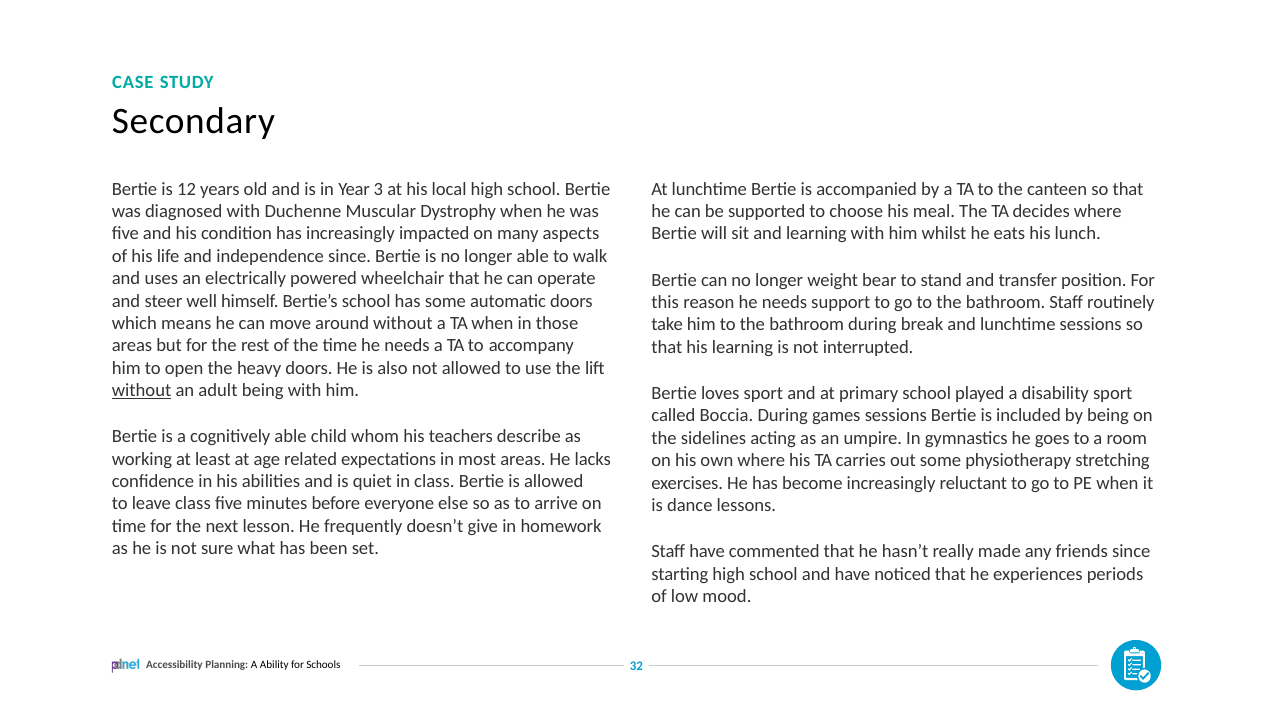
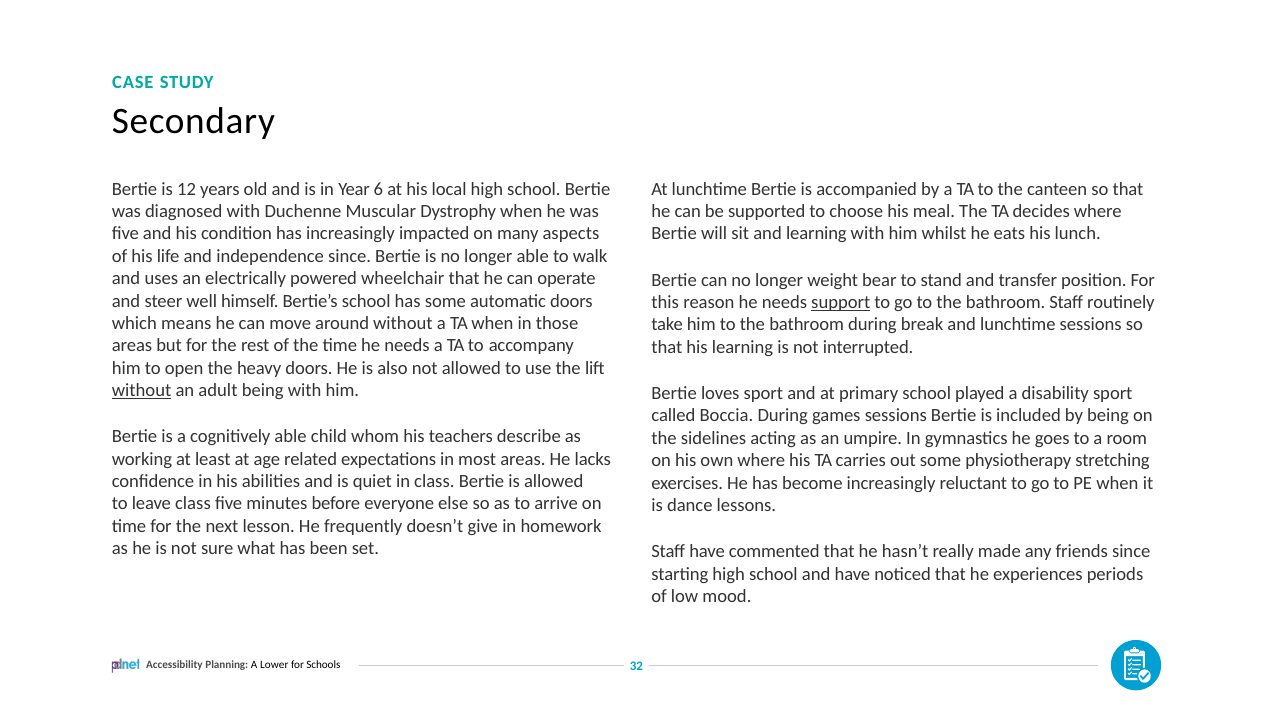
3: 3 -> 6 (378, 189)
support underline: none -> present (841, 302)
Ability: Ability -> Lower (274, 665)
